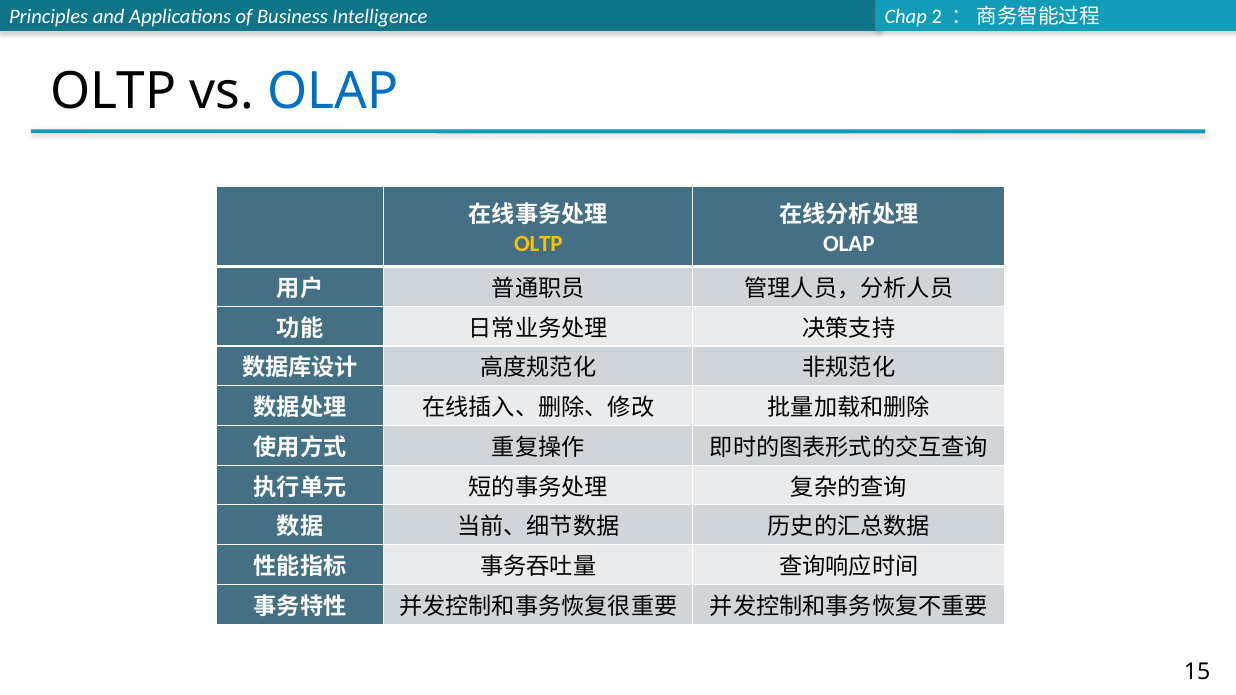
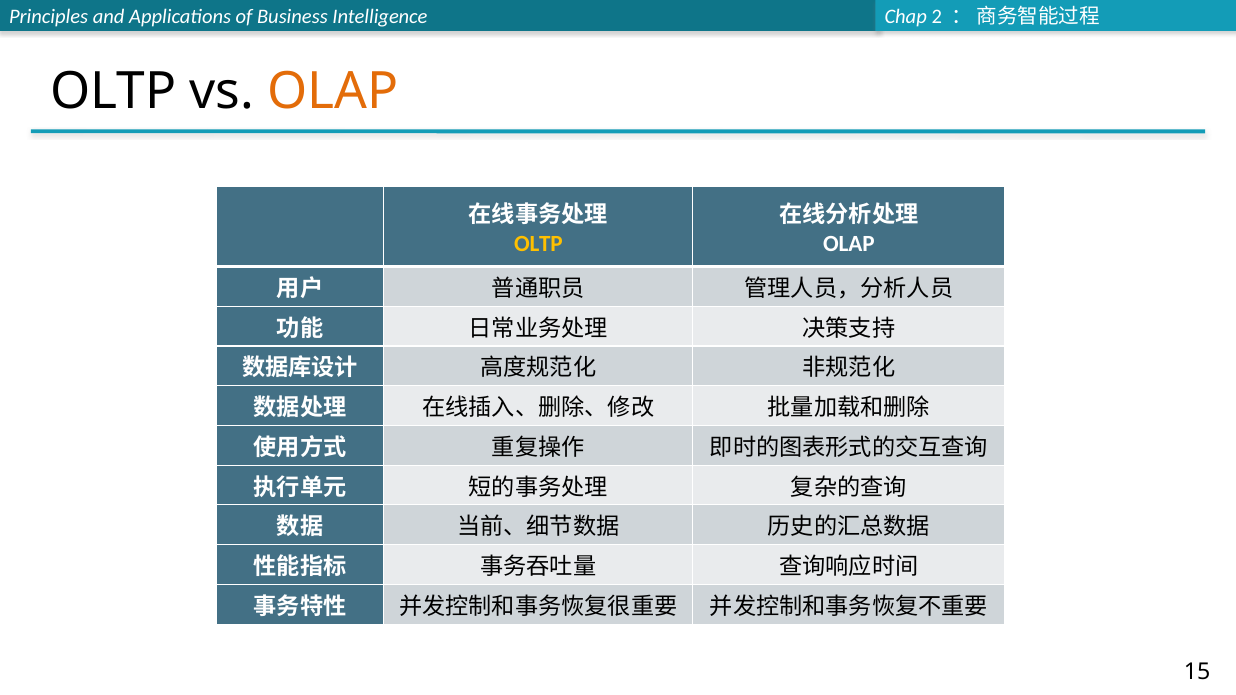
OLAP colour: blue -> orange (333, 92)
